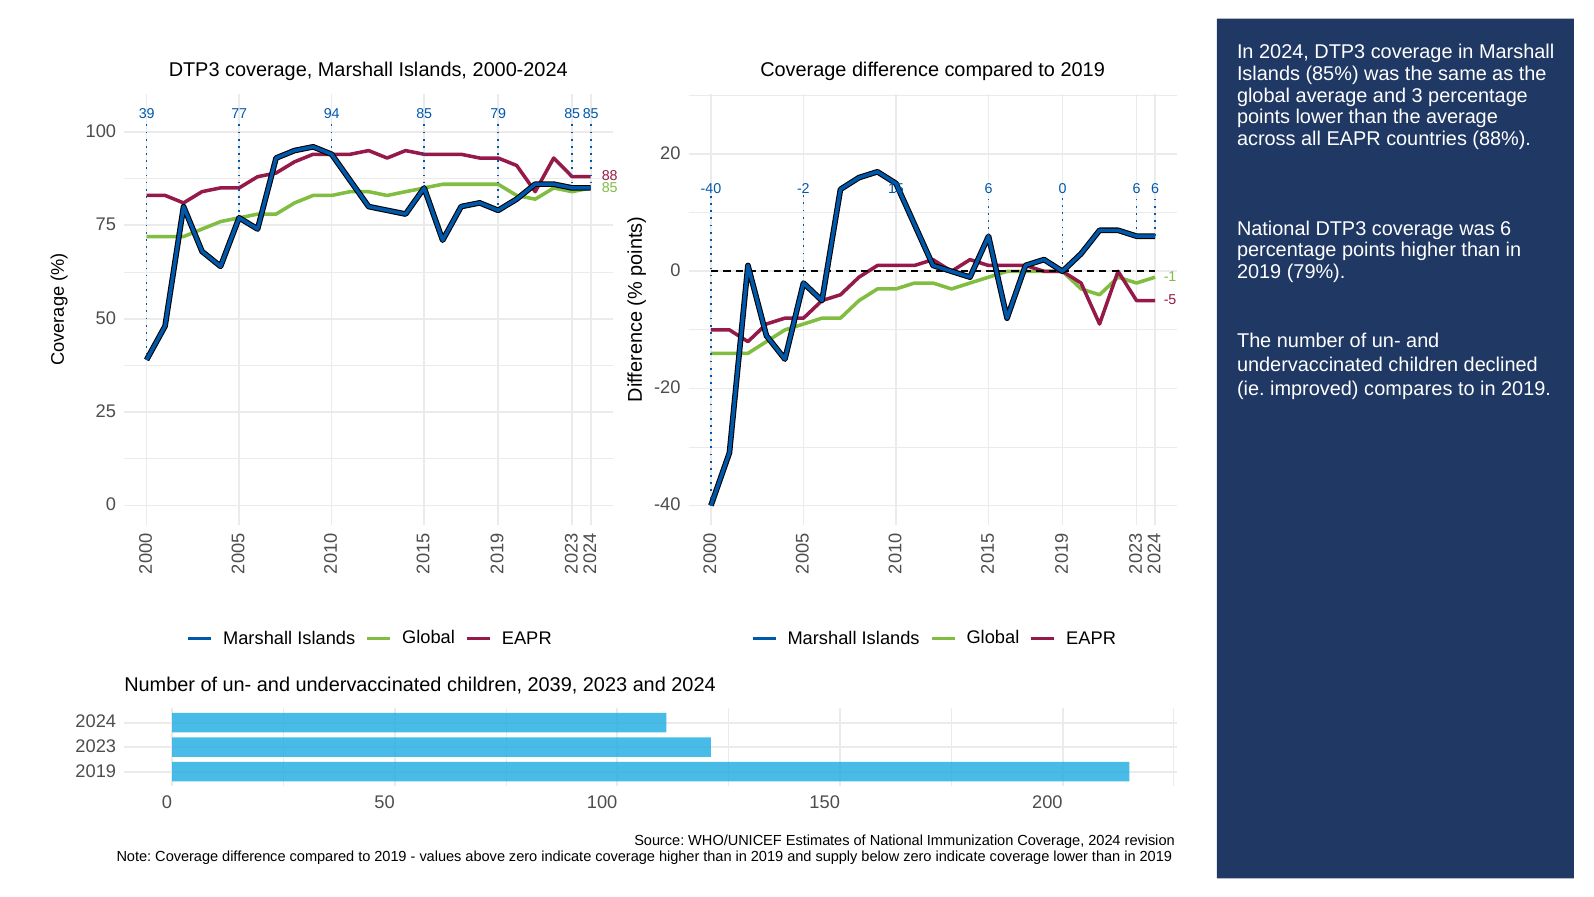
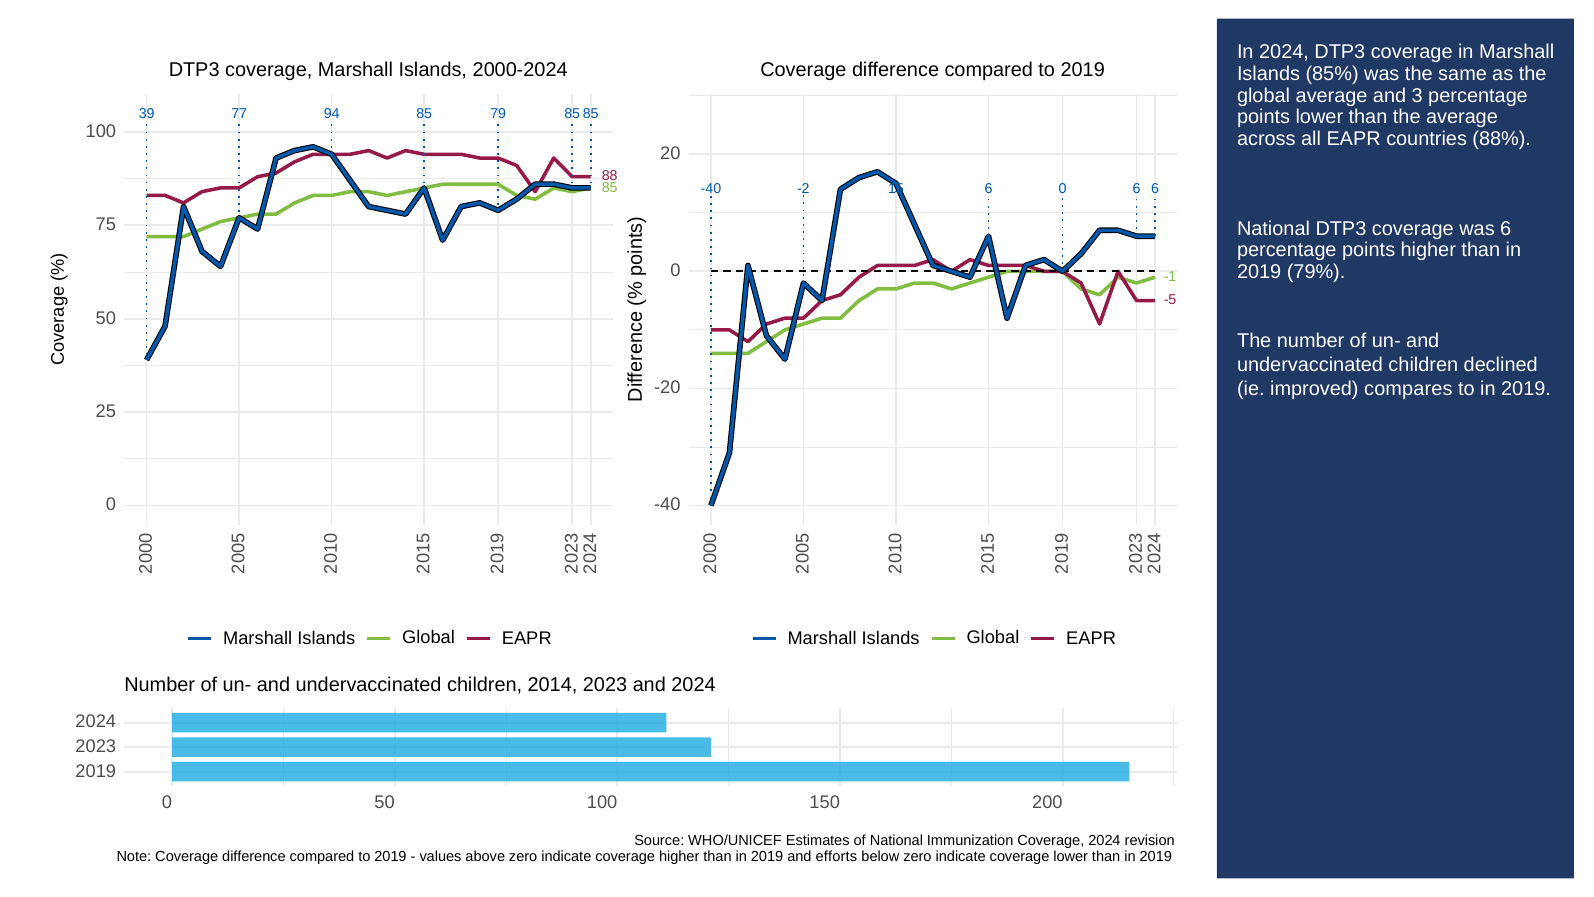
2039: 2039 -> 2014 (553, 685)
supply: supply -> efforts (836, 856)
